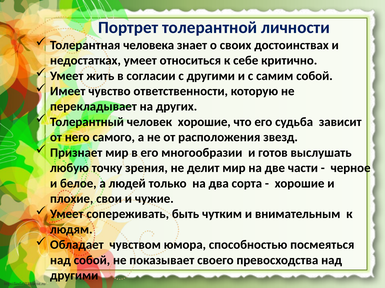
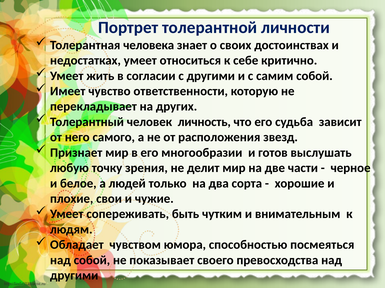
человек хорошие: хорошие -> личность (204, 122)
